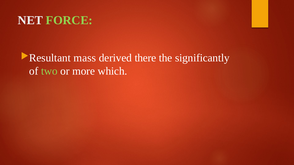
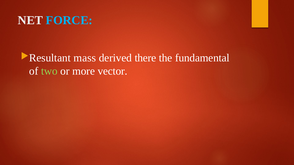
FORCE colour: light green -> light blue (69, 20)
significantly: significantly -> fundamental (202, 58)
which: which -> vector (113, 71)
